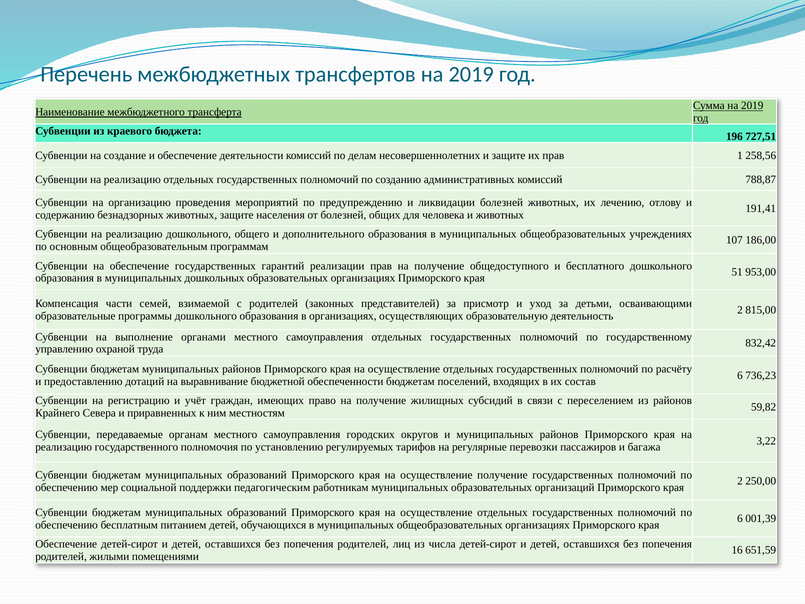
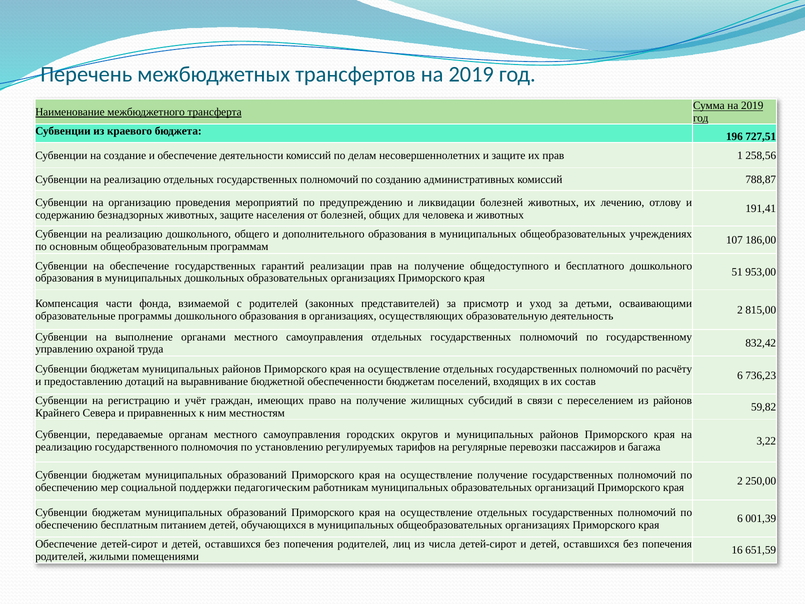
семей: семей -> фонда (155, 304)
